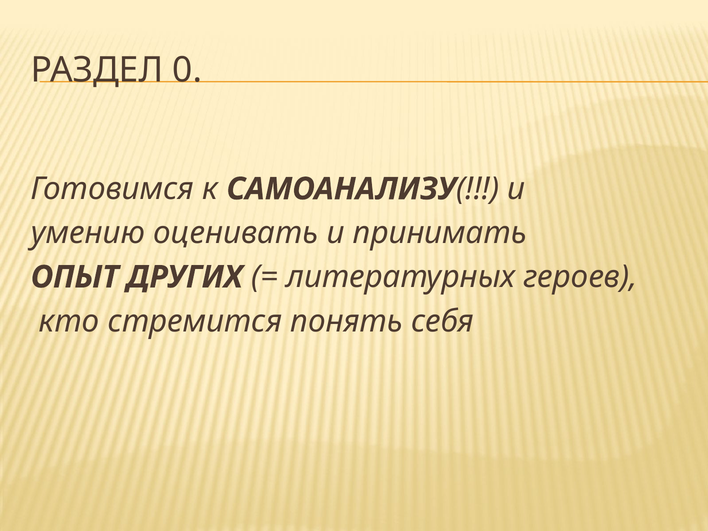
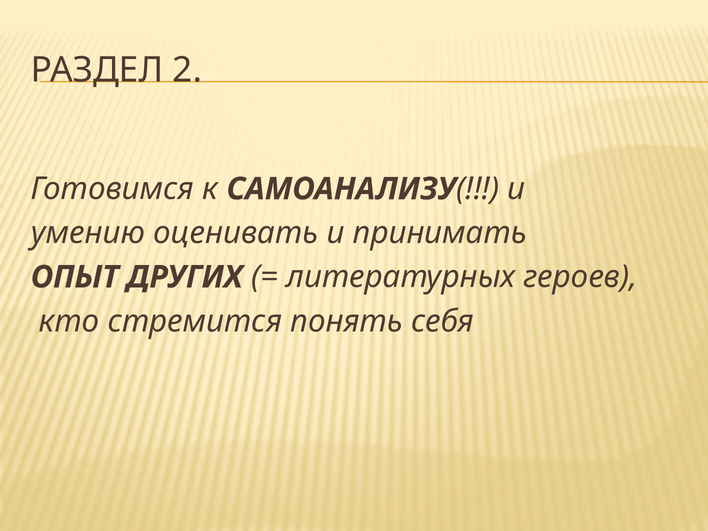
0: 0 -> 2 (187, 70)
